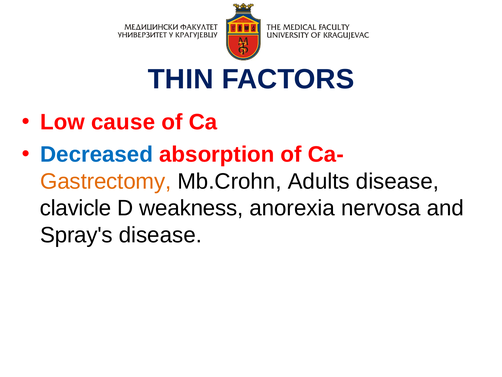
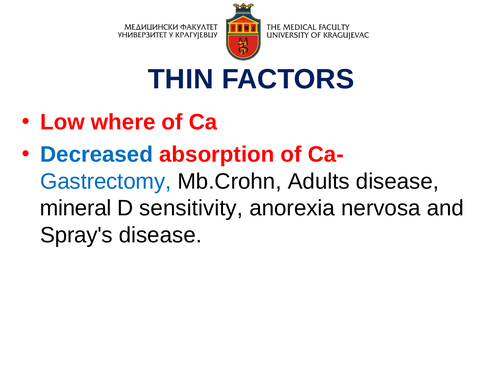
cause: cause -> where (123, 122)
Gastrectomy colour: orange -> blue (106, 181)
clavicle: clavicle -> mineral (76, 208)
weakness: weakness -> sensitivity (191, 208)
